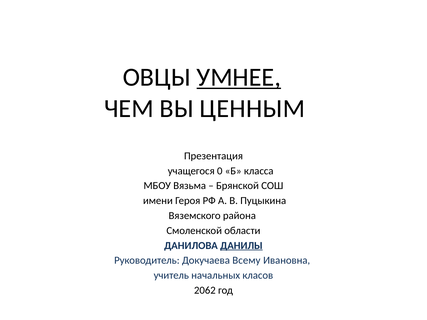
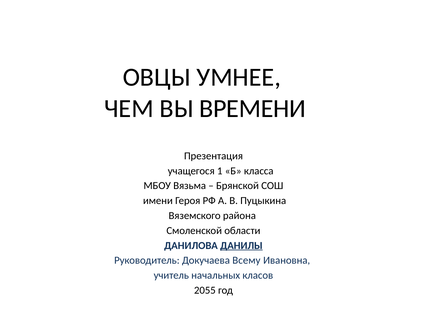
УМНЕЕ underline: present -> none (239, 77)
ЦЕННЫМ: ЦЕННЫМ -> ВРЕМЕНИ (253, 108)
0: 0 -> 1 (220, 171)
2062: 2062 -> 2055 (205, 291)
